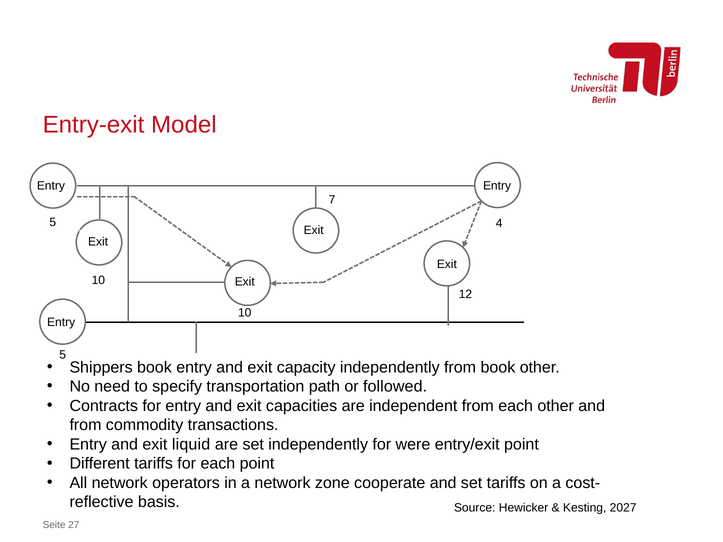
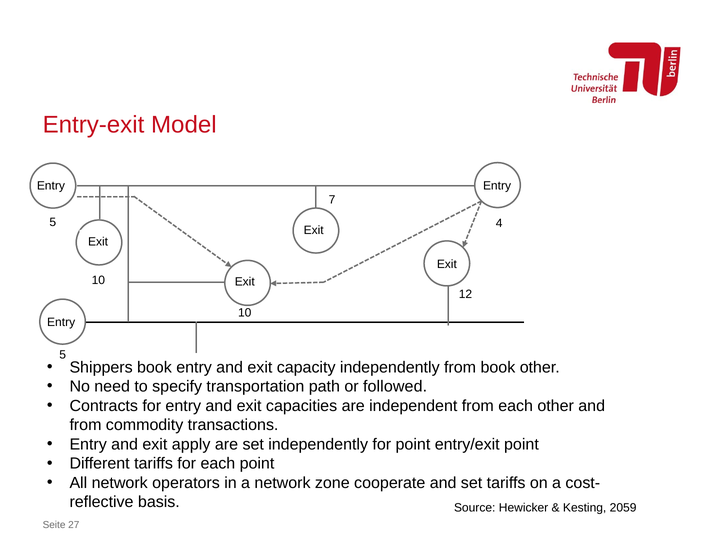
liquid: liquid -> apply (191, 445)
for were: were -> point (413, 445)
2027: 2027 -> 2059 (623, 508)
